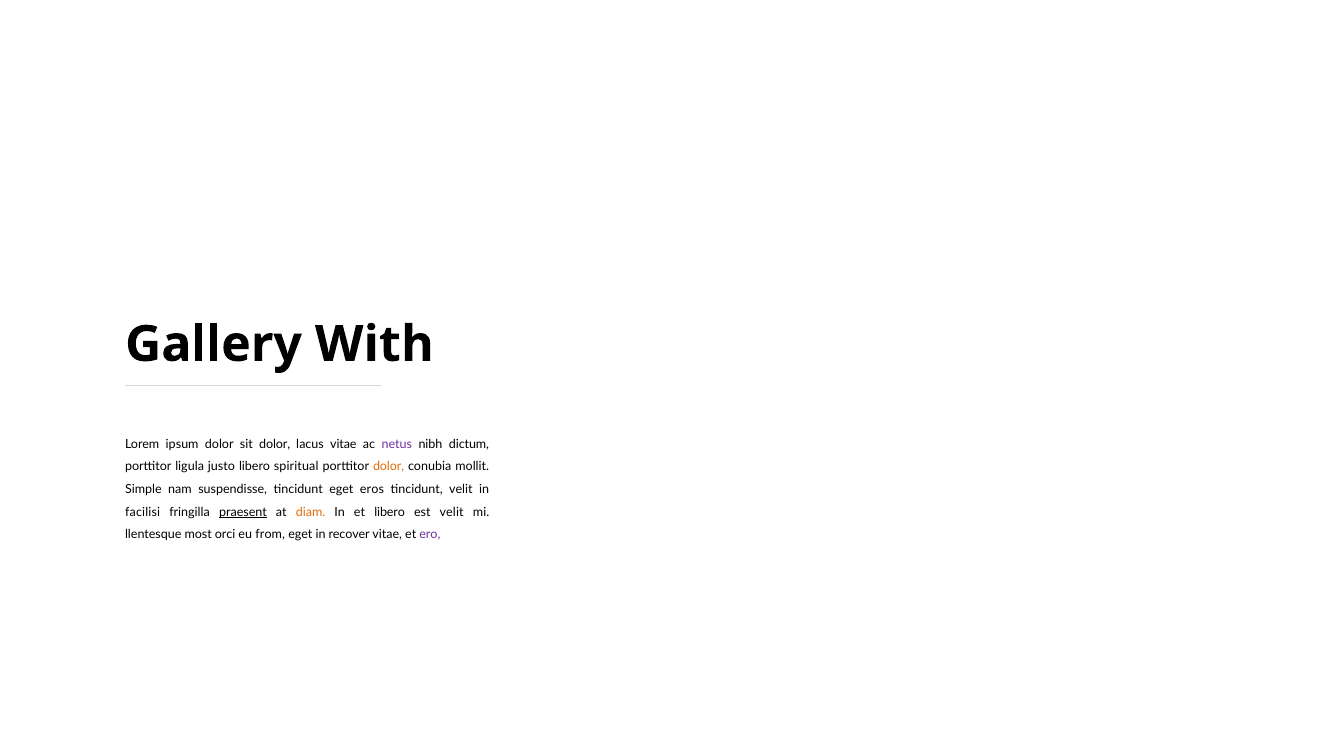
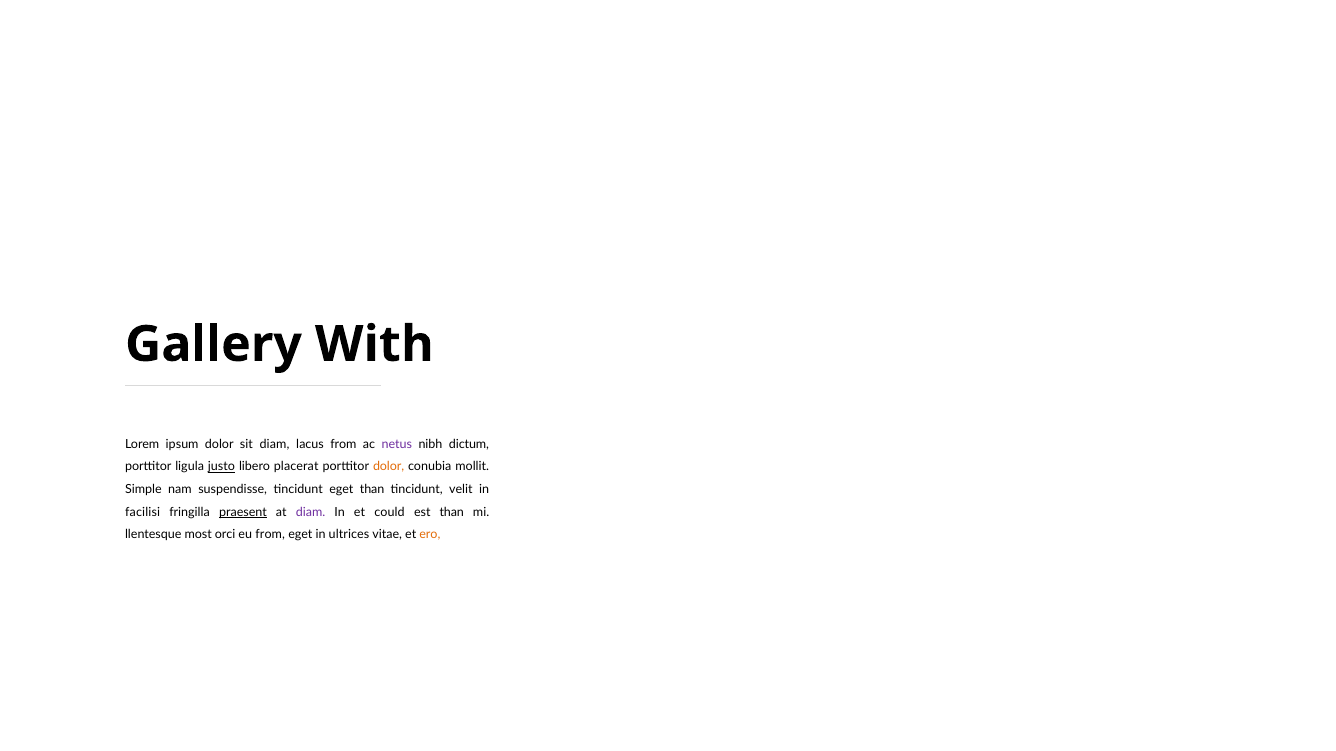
sit dolor: dolor -> diam (275, 445)
lacus vitae: vitae -> from (343, 445)
justo underline: none -> present (221, 467)
spiritual: spiritual -> placerat (296, 467)
eget eros: eros -> than (372, 490)
diam colour: orange -> purple (311, 512)
et libero: libero -> could (390, 512)
est velit: velit -> than (452, 512)
recover: recover -> ultrices (349, 535)
ero colour: purple -> orange (430, 535)
